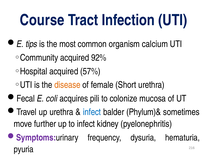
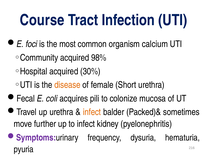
tips: tips -> foci (31, 44)
92%: 92% -> 98% (99, 58)
57%: 57% -> 30% (90, 71)
infect colour: blue -> orange (92, 112)
Phylum)&: Phylum)& -> Packed)& (144, 112)
